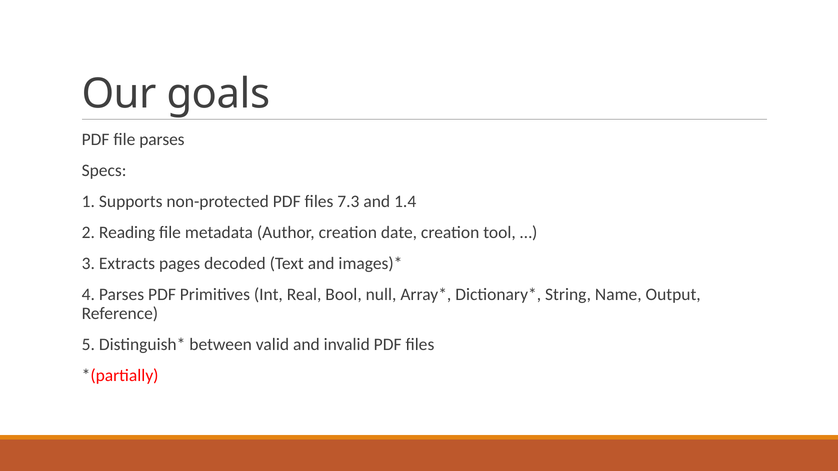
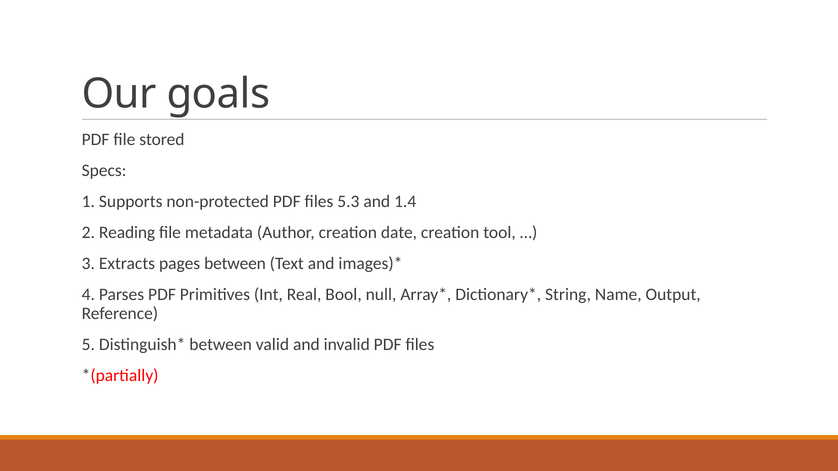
file parses: parses -> stored (162, 139)
7.3: 7.3 -> 5.3 (348, 202)
pages decoded: decoded -> between (235, 264)
